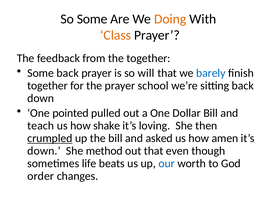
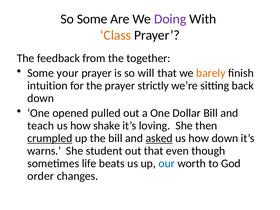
Doing colour: orange -> purple (170, 19)
Some back: back -> your (68, 73)
barely colour: blue -> orange (211, 73)
together: together -> intuition (47, 86)
school: school -> strictly (153, 86)
pointed: pointed -> opened (70, 113)
asked underline: none -> present (159, 138)
how amen: amen -> down (225, 138)
down: down -> warns (44, 151)
method: method -> student (104, 151)
